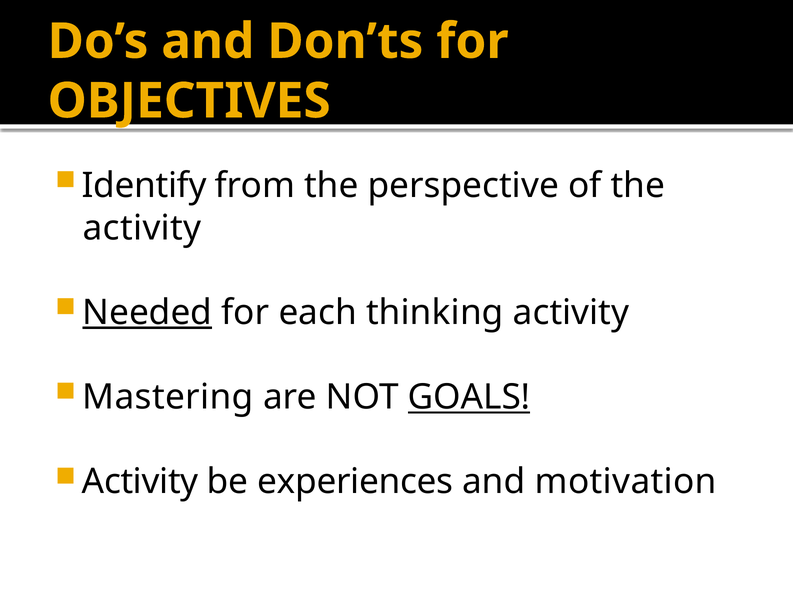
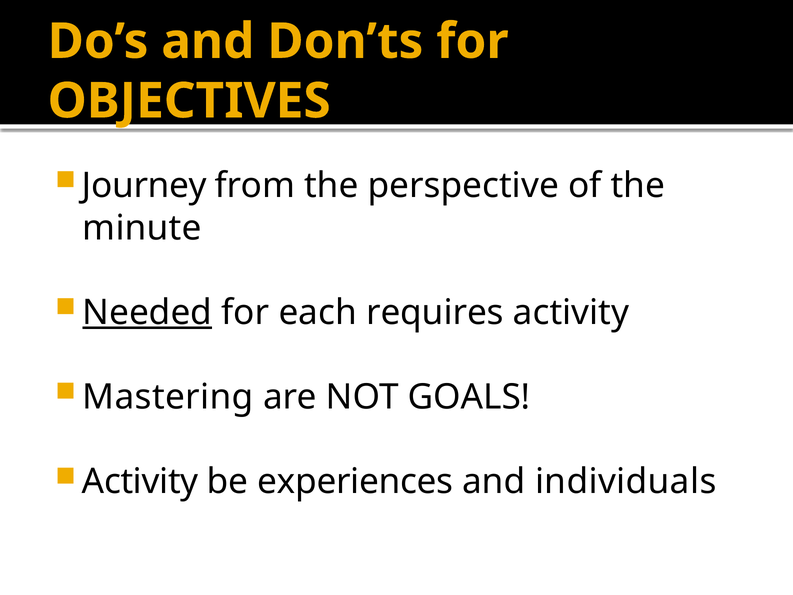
Identify: Identify -> Journey (144, 185)
activity: activity -> minute (142, 228)
thinking: thinking -> requires (435, 312)
GOALS underline: present -> none (469, 397)
motivation: motivation -> individuals (626, 482)
